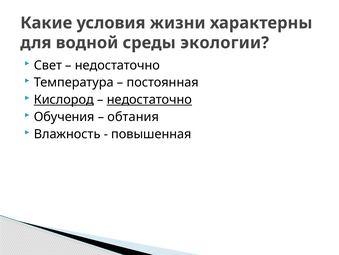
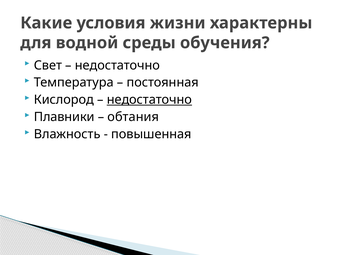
экологии: экологии -> обучения (225, 43)
Кислород underline: present -> none (64, 99)
Обучения: Обучения -> Плавники (64, 117)
